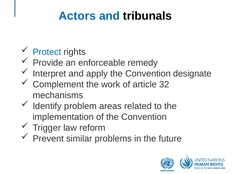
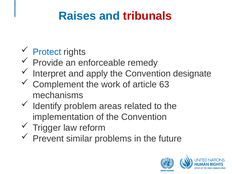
Actors: Actors -> Raises (77, 16)
tribunals colour: black -> red (147, 16)
32: 32 -> 63 (164, 84)
